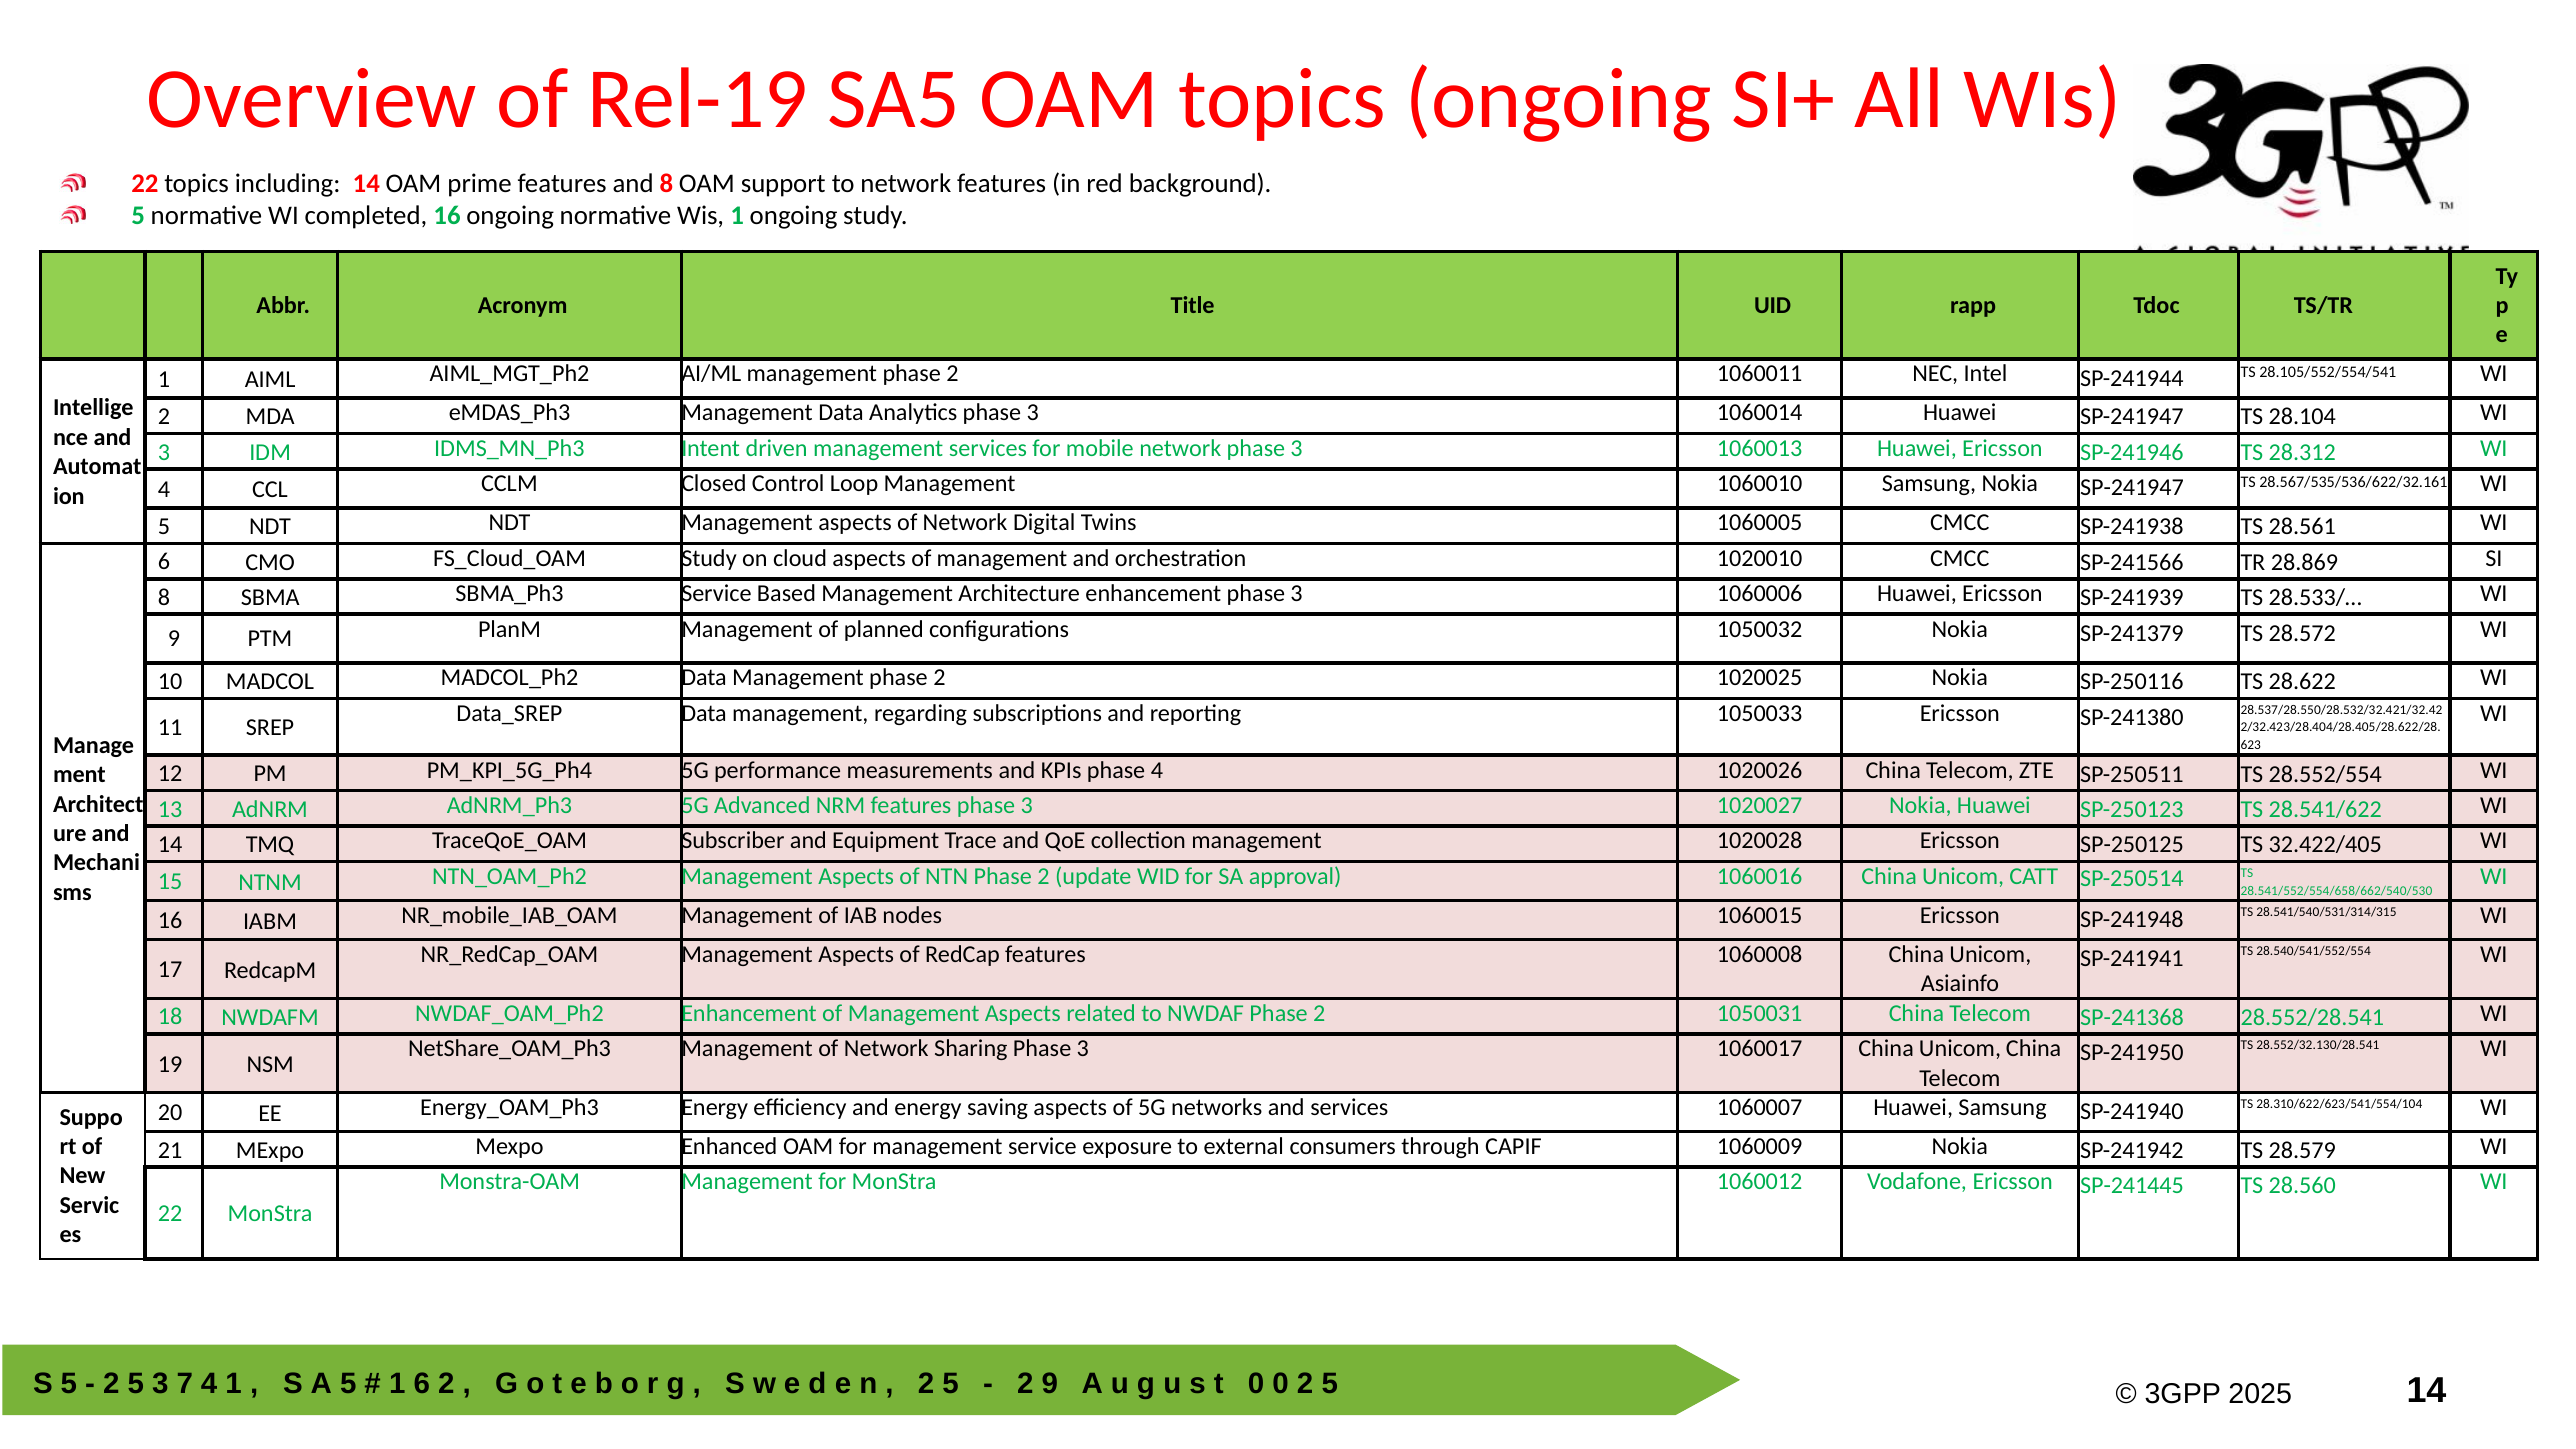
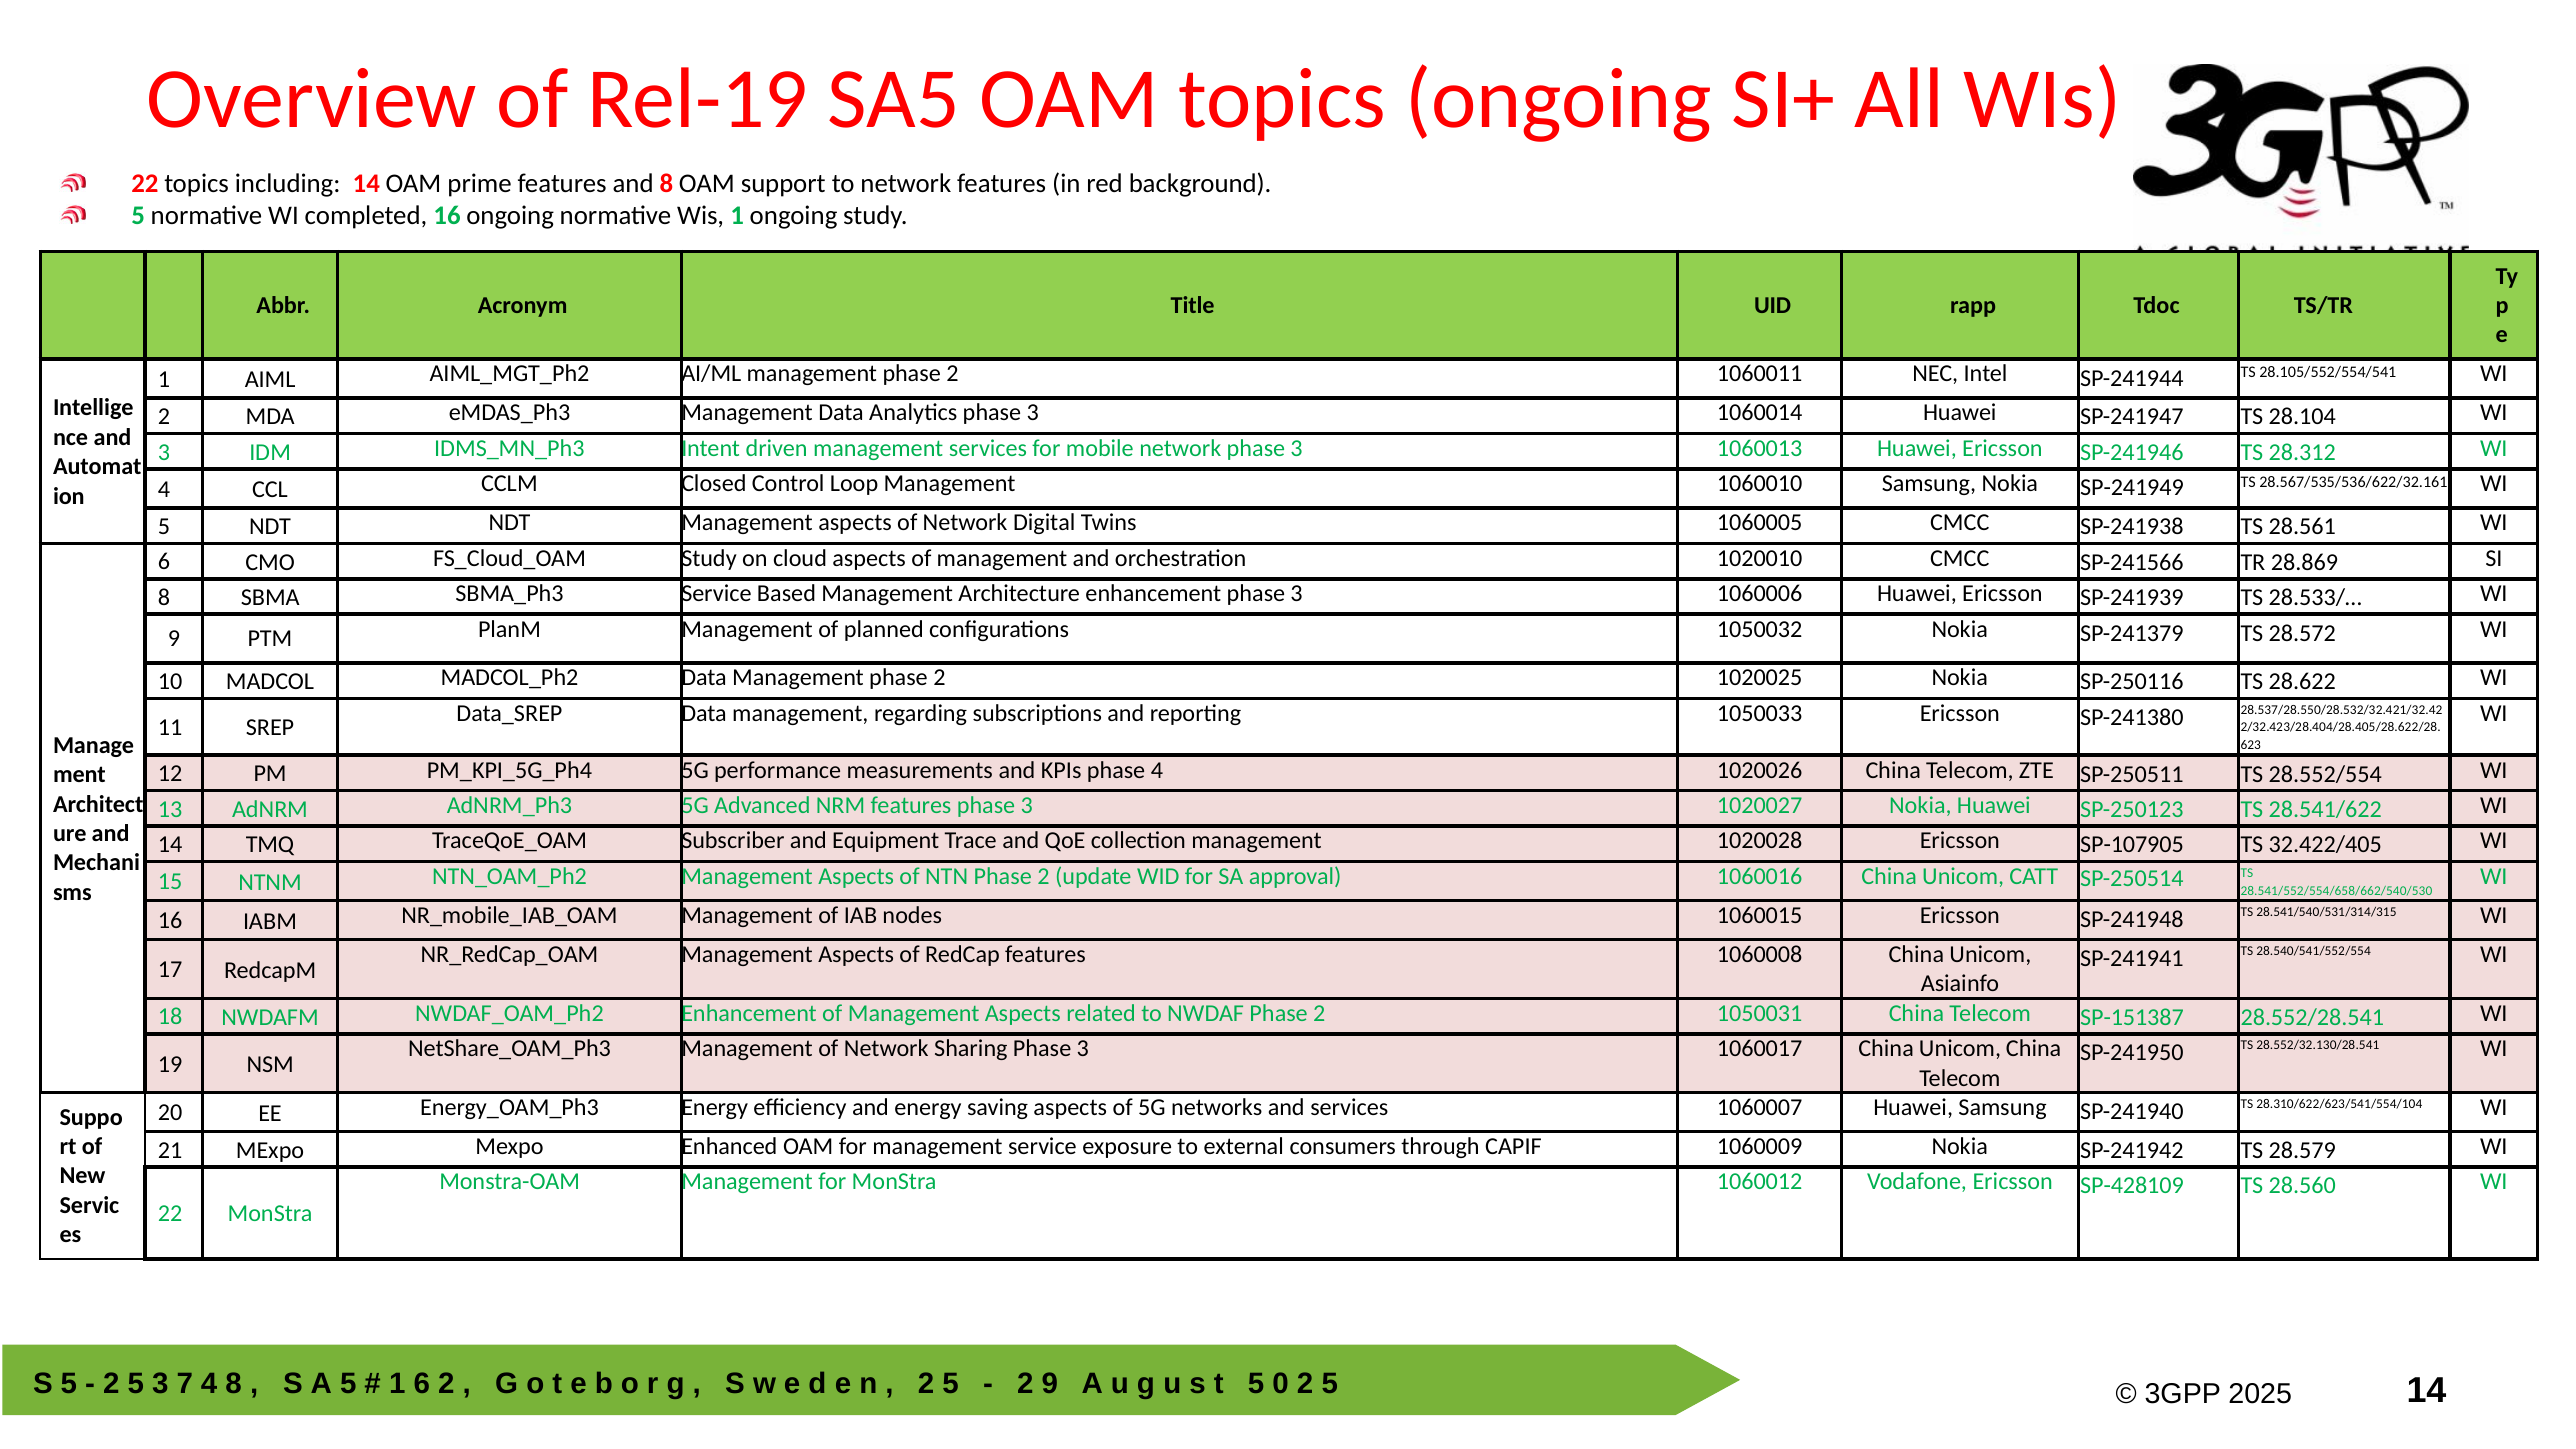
Nokia SP-241947: SP-241947 -> SP-241949 (2132, 488)
SP-250125: SP-250125 -> SP-107905 (2132, 845)
SP-241368: SP-241368 -> SP-151387 (2132, 1017)
SP-241445: SP-241445 -> SP-428109 (2132, 1186)
4 1: 1 -> 8 (234, 1384)
0: 0 -> 5 (1256, 1384)
